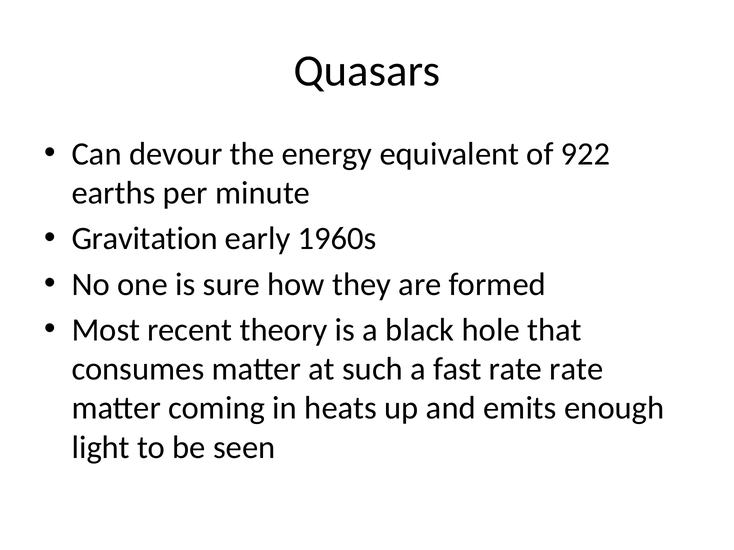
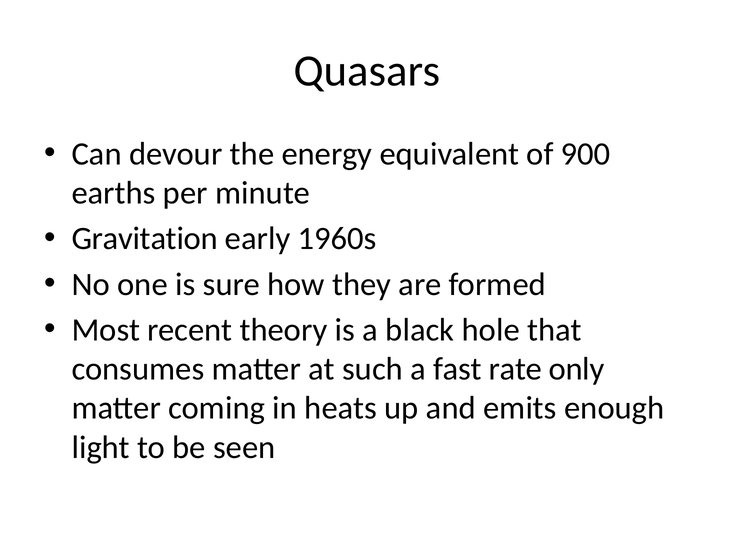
922: 922 -> 900 (586, 154)
rate rate: rate -> only (577, 369)
